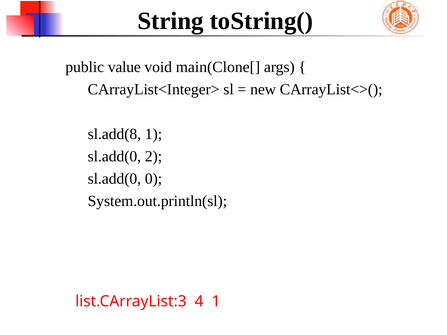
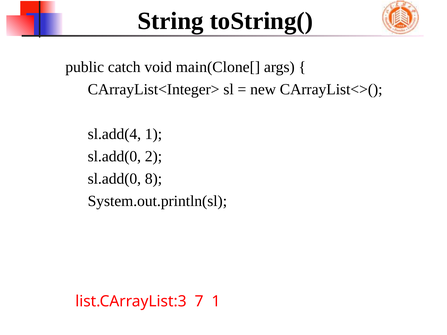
value: value -> catch (124, 67)
sl.add(8: sl.add(8 -> sl.add(4 (114, 134)
0: 0 -> 8 (154, 179)
4: 4 -> 7 (199, 301)
